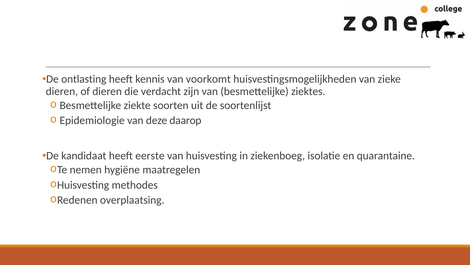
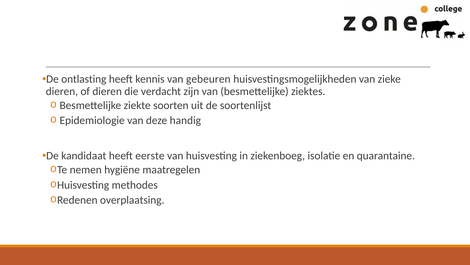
voorkomt: voorkomt -> gebeuren (208, 79)
daarop: daarop -> handig (185, 120)
